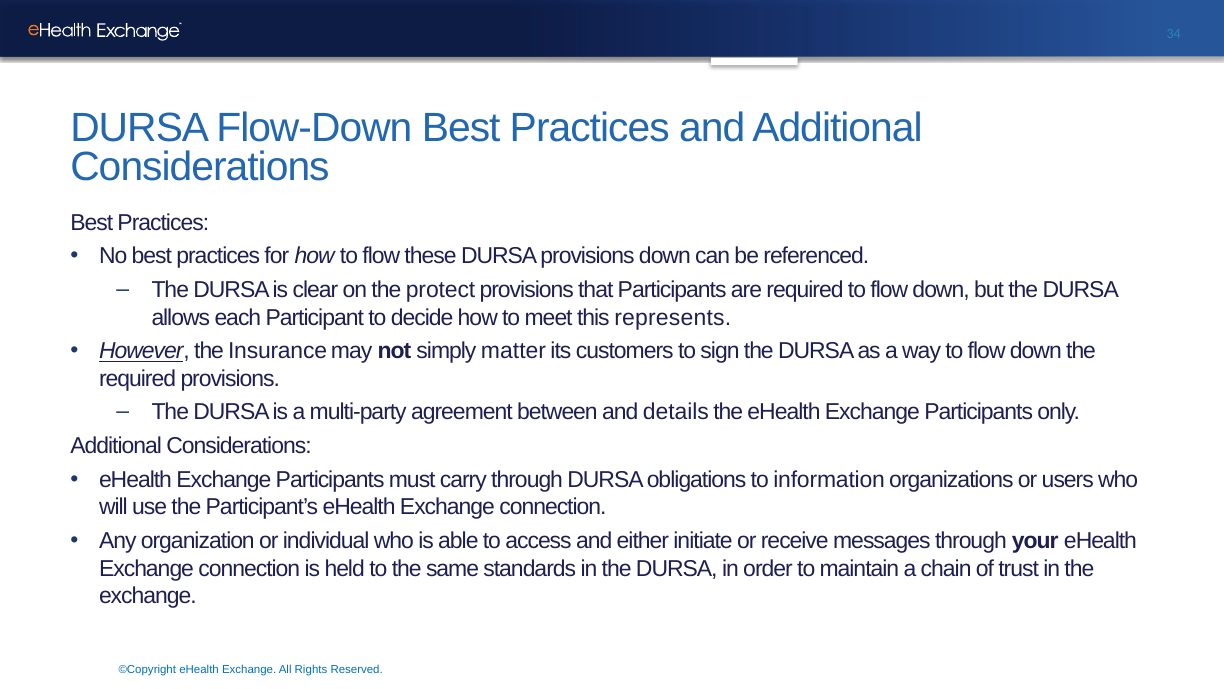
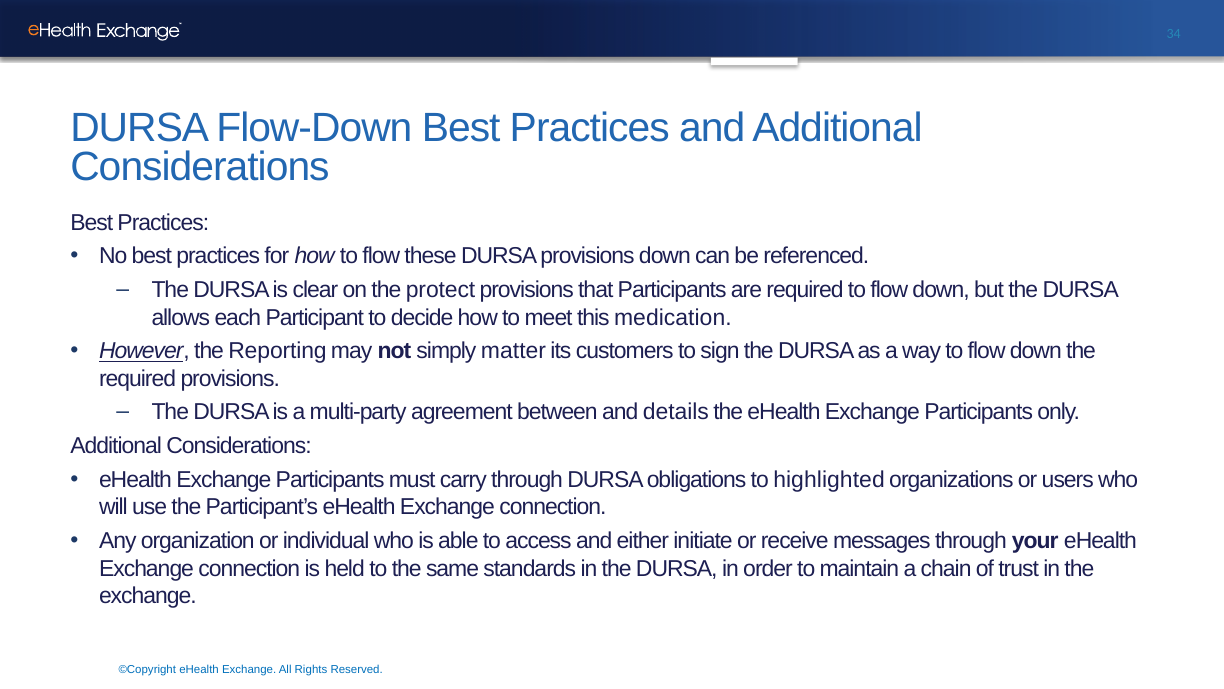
represents: represents -> medication (673, 317)
Insurance: Insurance -> Reporting (278, 351)
information: information -> highlighted (829, 479)
